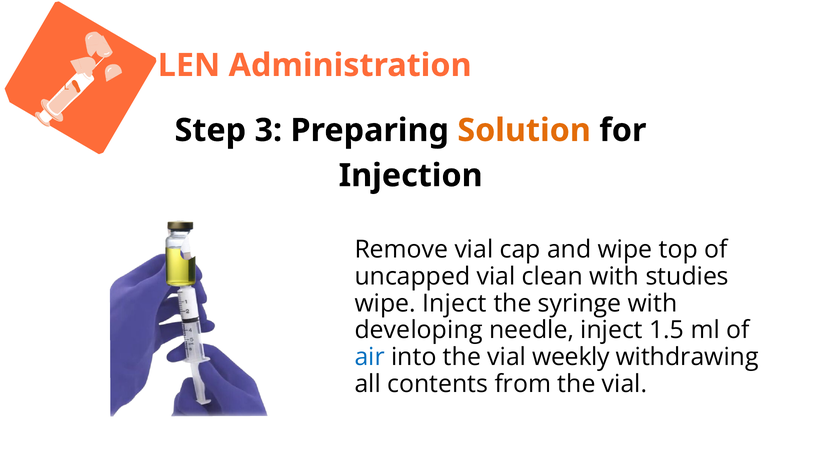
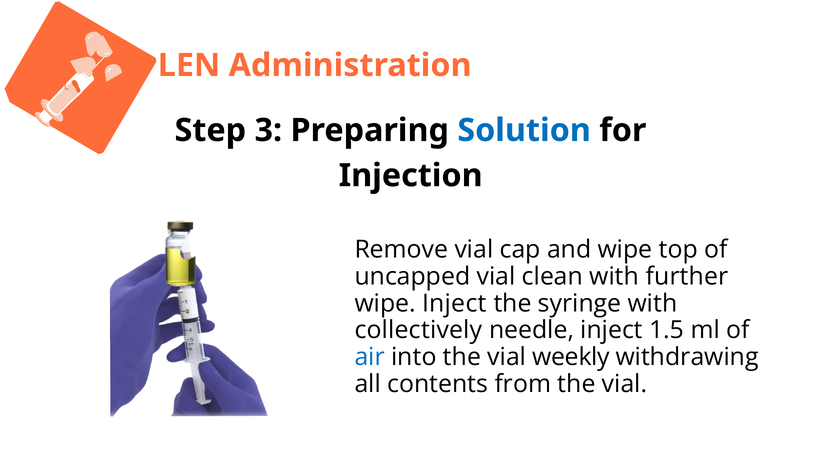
Solution colour: orange -> blue (524, 130)
studies: studies -> further (687, 277)
developing: developing -> collectively (418, 330)
